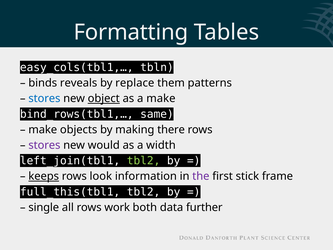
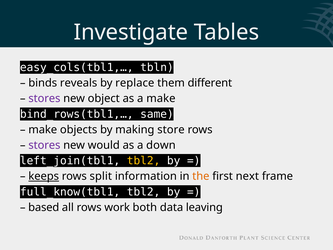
Formatting: Formatting -> Investigate (131, 32)
patterns: patterns -> different (210, 83)
stores colour: blue -> purple (44, 98)
object underline: present -> none (104, 98)
there: there -> store (171, 130)
width: width -> down (161, 145)
tbl2 colour: light green -> yellow (144, 161)
look: look -> split (101, 176)
the colour: purple -> orange (201, 176)
stick: stick -> next (247, 176)
full_this(tbl1: full_this(tbl1 -> full_know(tbl1 (70, 192)
single: single -> based (44, 207)
further: further -> leaving (204, 207)
